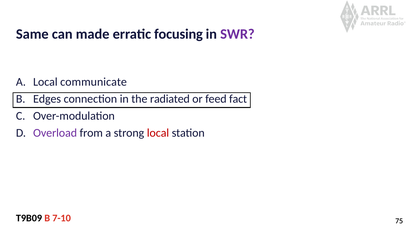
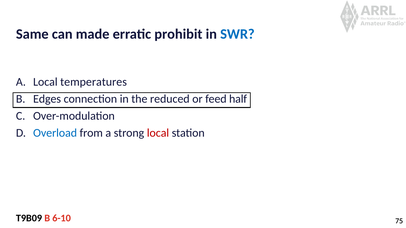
focusing: focusing -> prohibit (178, 34)
SWR colour: purple -> blue (237, 34)
communicate: communicate -> temperatures (94, 82)
radiated: radiated -> reduced (170, 99)
fact: fact -> half (238, 99)
Overload colour: purple -> blue (55, 133)
7-10: 7-10 -> 6-10 (62, 219)
